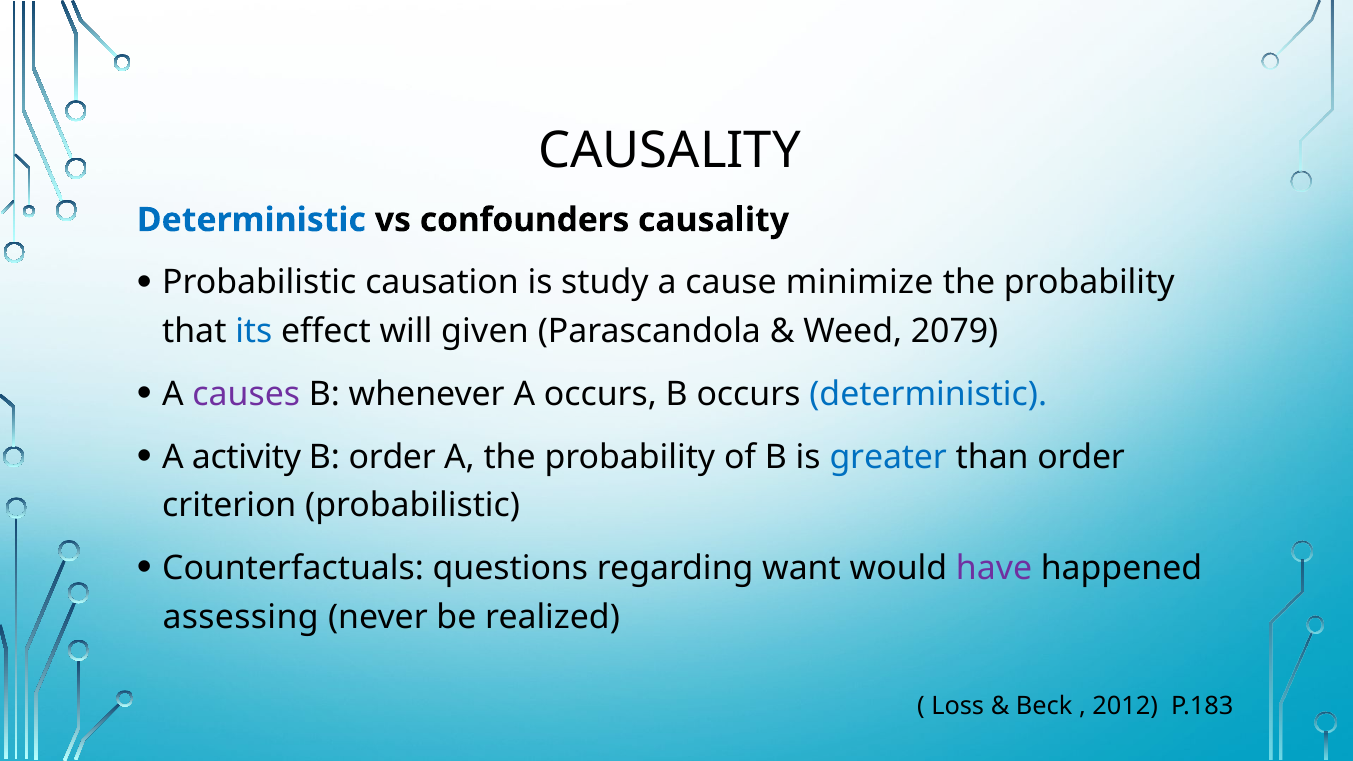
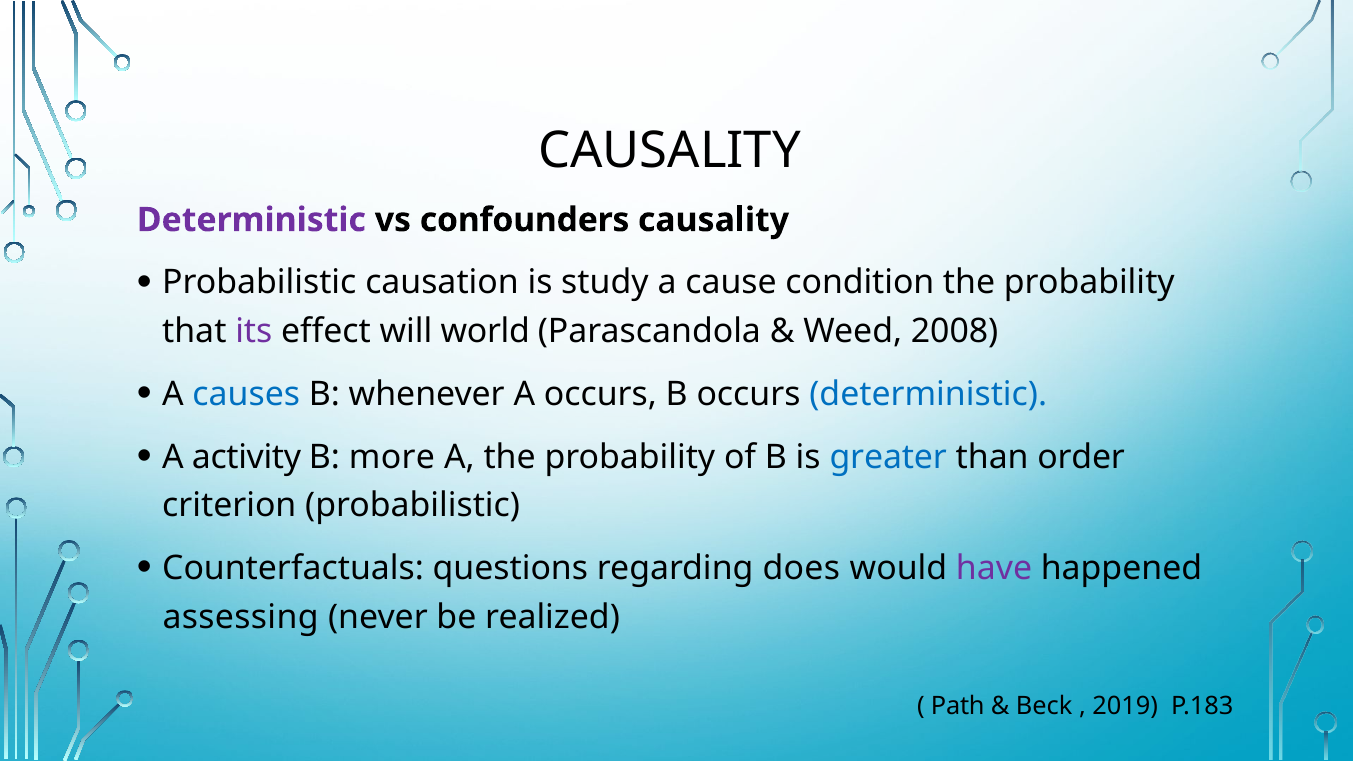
Deterministic colour: blue -> purple (251, 220)
minimize: minimize -> condition (860, 283)
its colour: blue -> purple (254, 331)
given: given -> world (485, 331)
2079: 2079 -> 2008 (955, 331)
causes colour: purple -> blue (246, 394)
B order: order -> more (392, 457)
want: want -> does (801, 569)
Loss: Loss -> Path (958, 706)
2012: 2012 -> 2019 (1125, 706)
